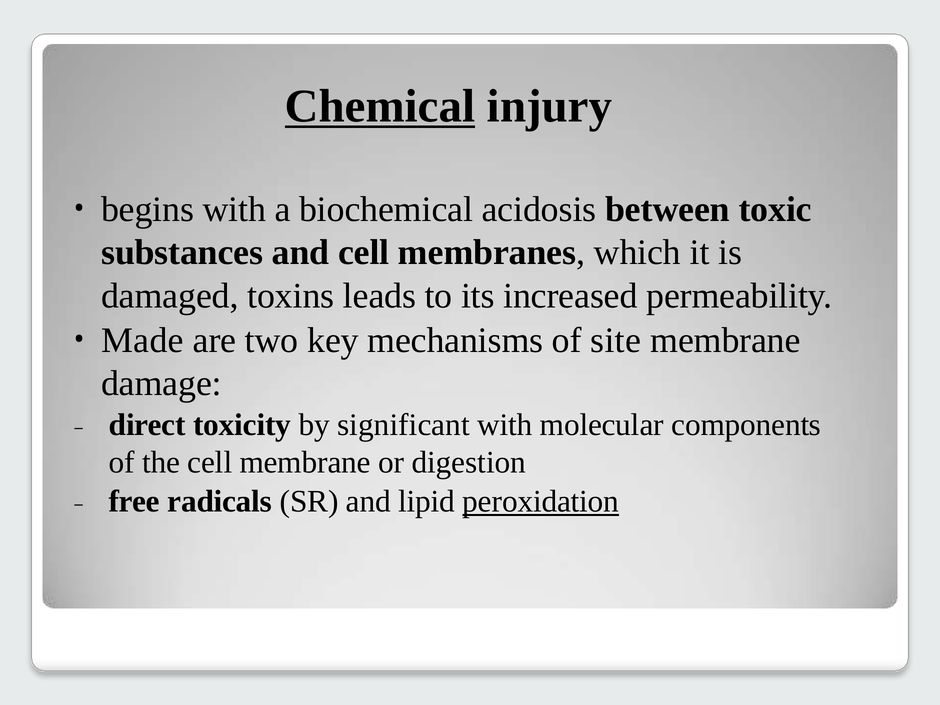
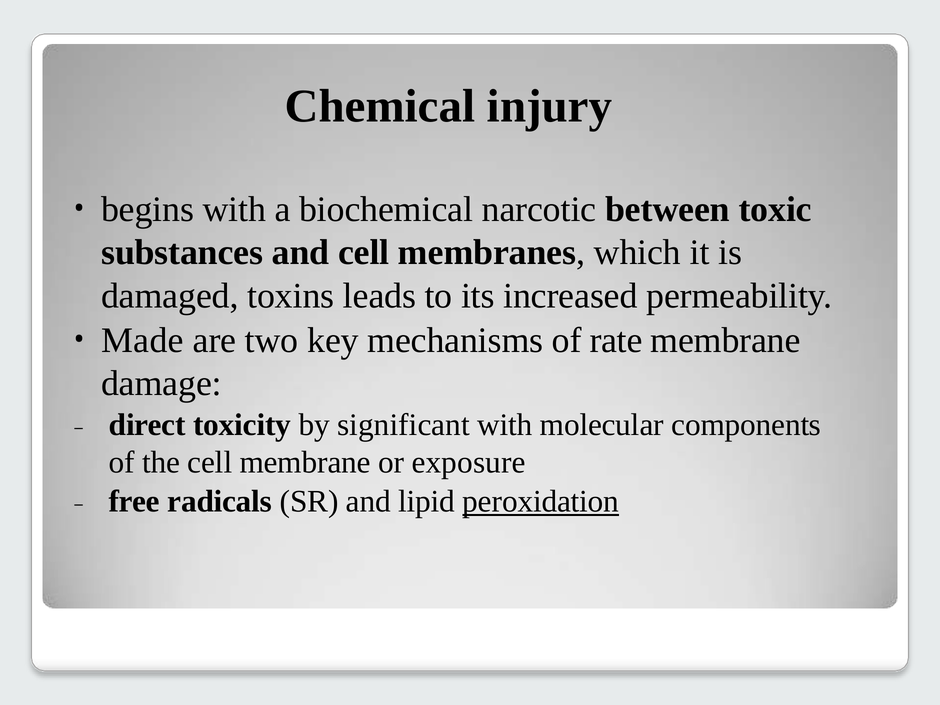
Chemical underline: present -> none (380, 106)
acidosis: acidosis -> narcotic (539, 210)
site: site -> rate (616, 340)
digestion: digestion -> exposure (469, 462)
